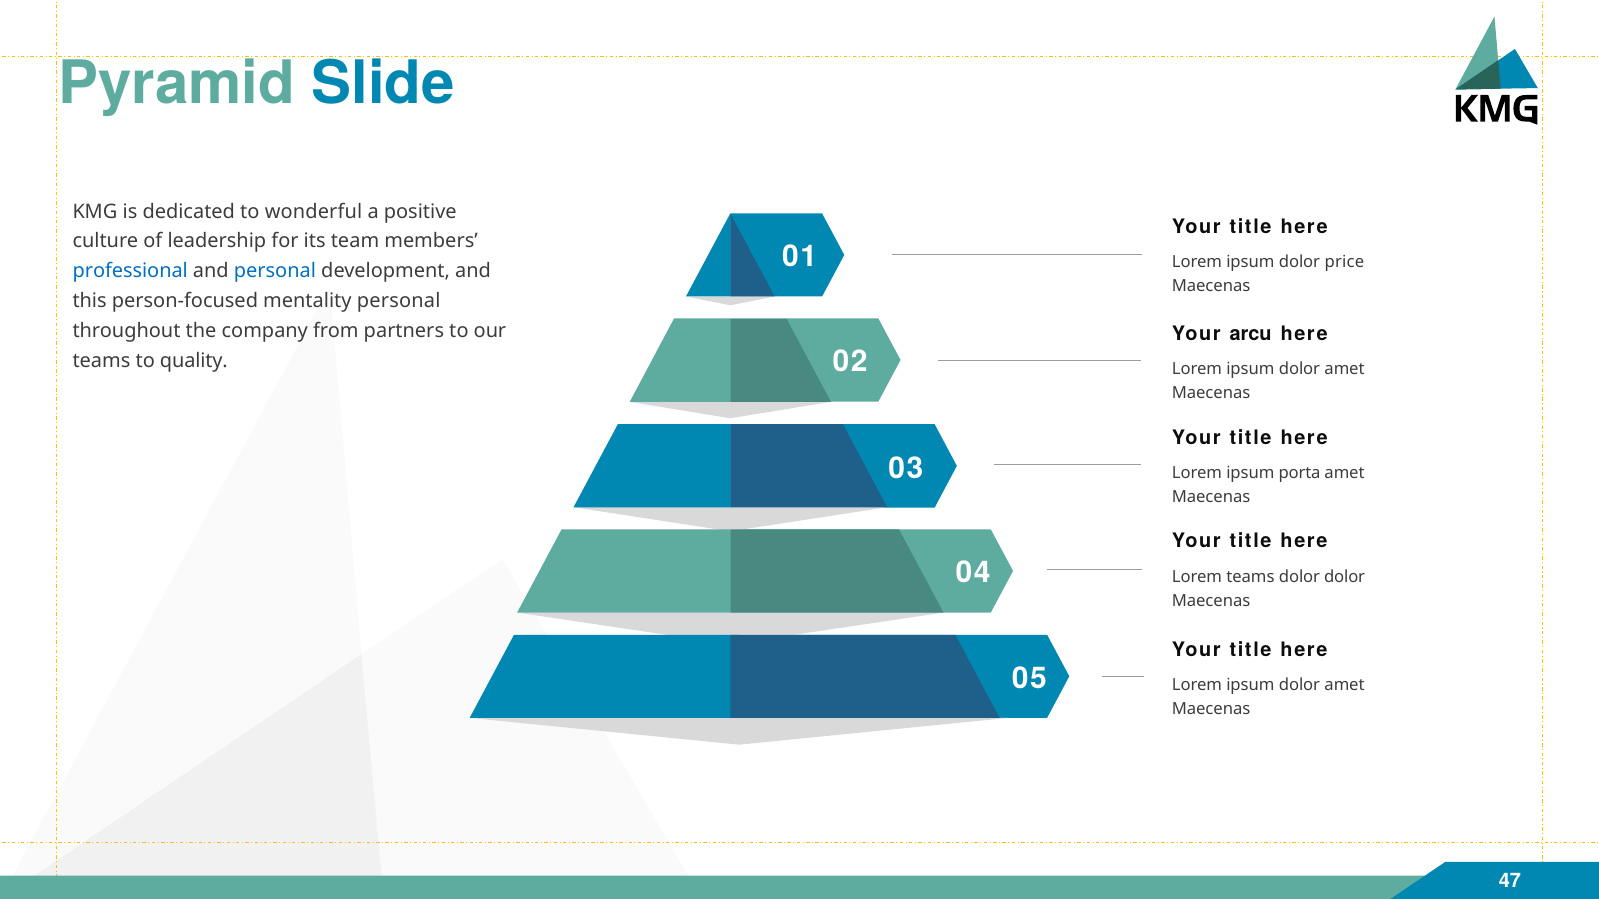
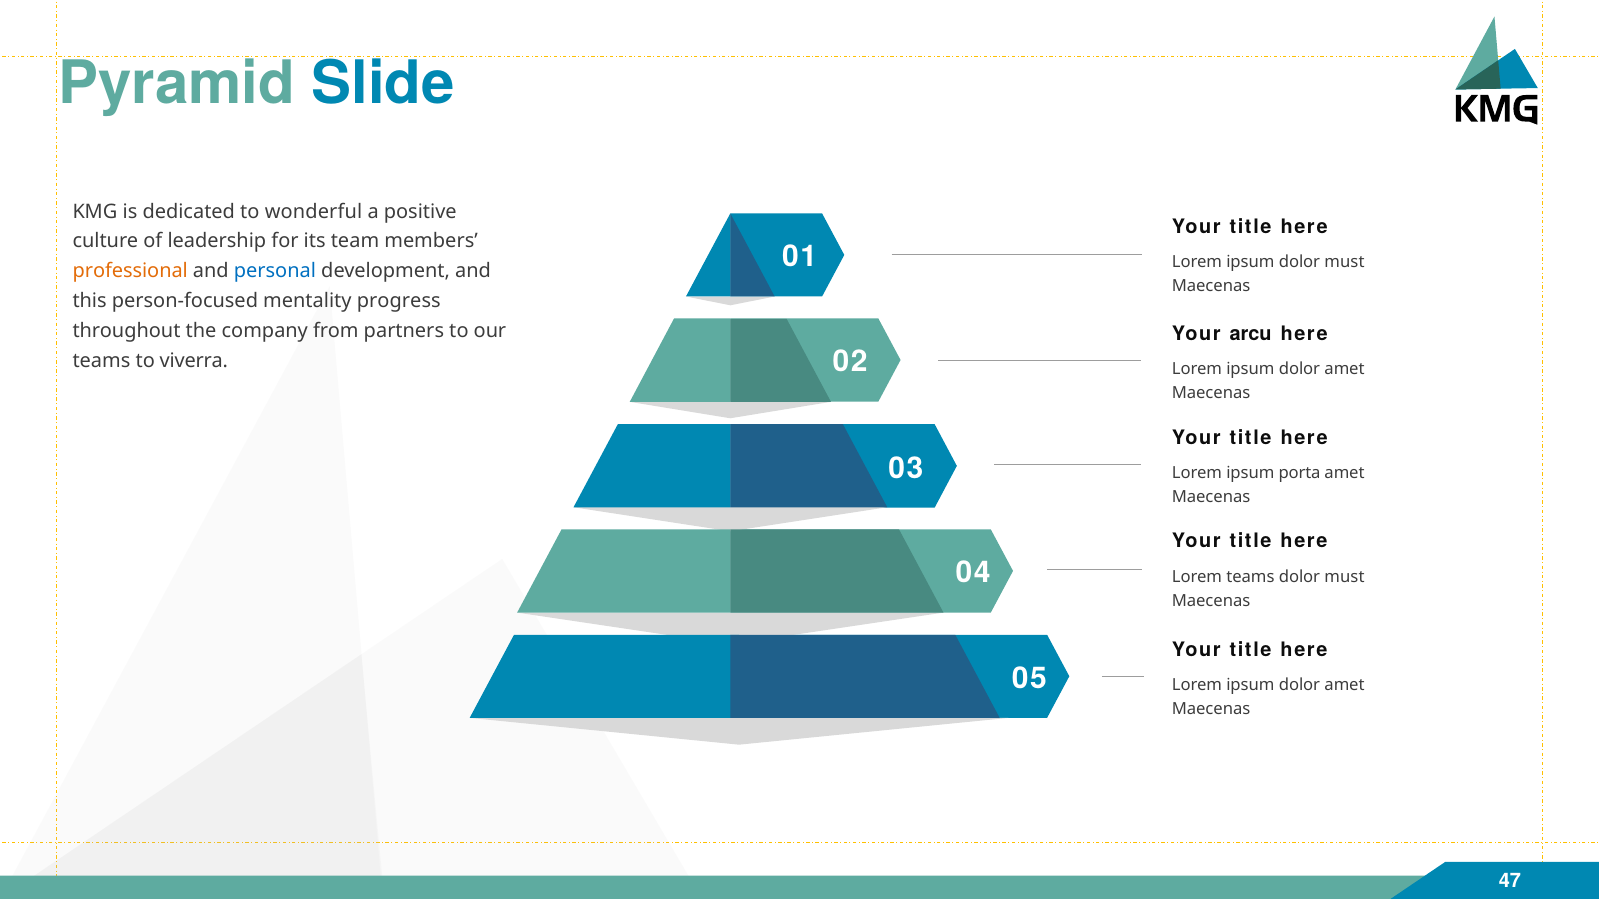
ipsum dolor price: price -> must (1344, 262)
professional colour: blue -> orange (130, 272)
mentality personal: personal -> progress (399, 301)
quality: quality -> viverra (194, 361)
dolor: dolor -> must (1344, 577)
